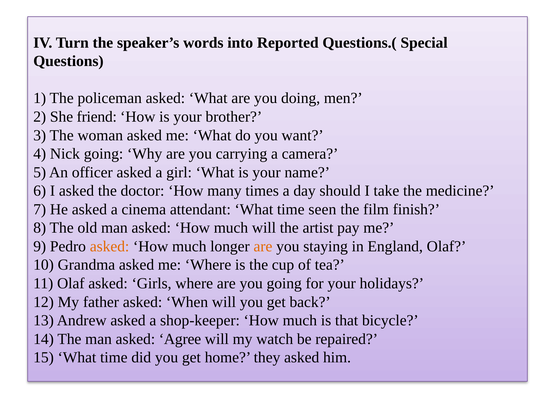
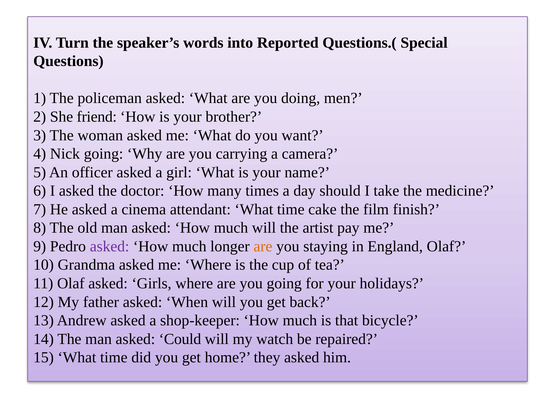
seen: seen -> cake (322, 209)
asked colour: orange -> purple (110, 247)
Agree: Agree -> Could (180, 339)
